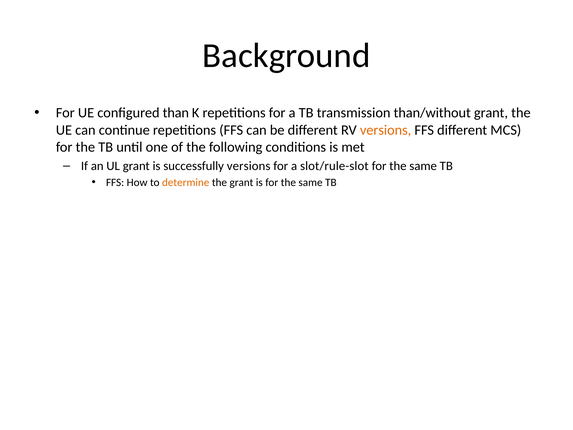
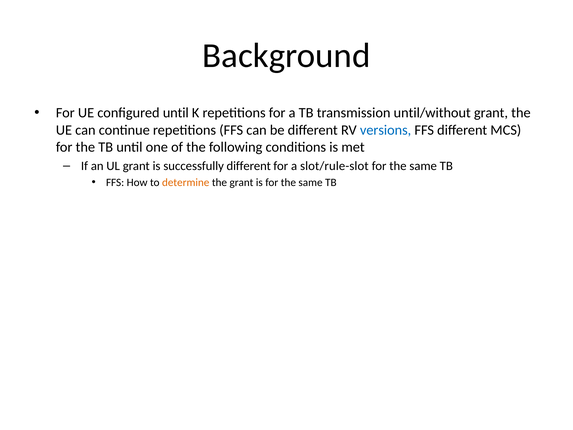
configured than: than -> until (176, 113)
than/without: than/without -> until/without (432, 113)
versions colour: orange -> blue (386, 130)
successfully versions: versions -> different (249, 166)
